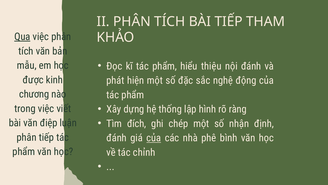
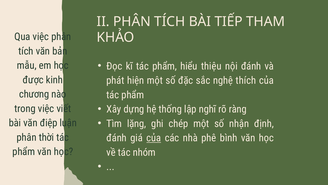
Qua underline: present -> none (22, 37)
động: động -> thích (246, 80)
hình: hình -> nghĩ (207, 109)
đích: đích -> lặng (137, 123)
phân tiếp: tiếp -> thời (46, 137)
chỉnh: chỉnh -> nhóm (144, 152)
